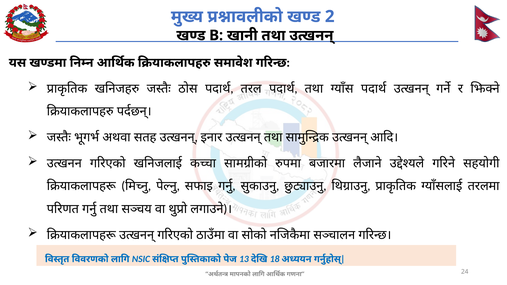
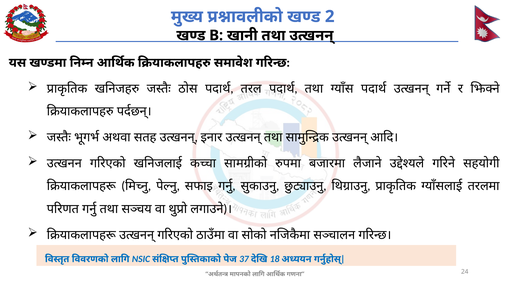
13: 13 -> 37 (244, 259)
